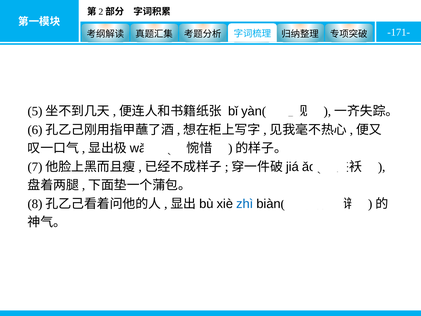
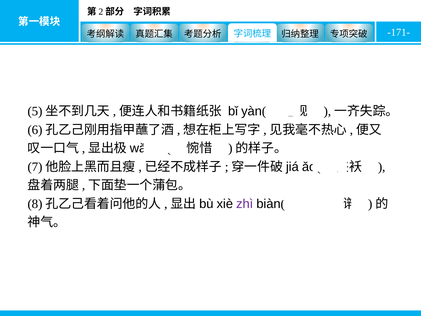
zhì colour: blue -> purple (245, 204)
